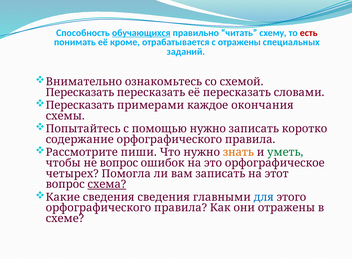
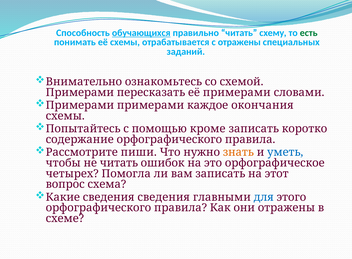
есть colour: red -> green (309, 33)
её кроме: кроме -> схемы (125, 42)
Пересказать: Пересказать -> Примерами (80, 93)
её пересказать: пересказать -> примерами (237, 93)
Пересказать: Пересказать -> Примерами (80, 105)
помощью нужно: нужно -> кроме (208, 129)
уметь colour: green -> blue (285, 153)
не вопрос: вопрос -> читать (119, 163)
схема underline: present -> none (107, 185)
